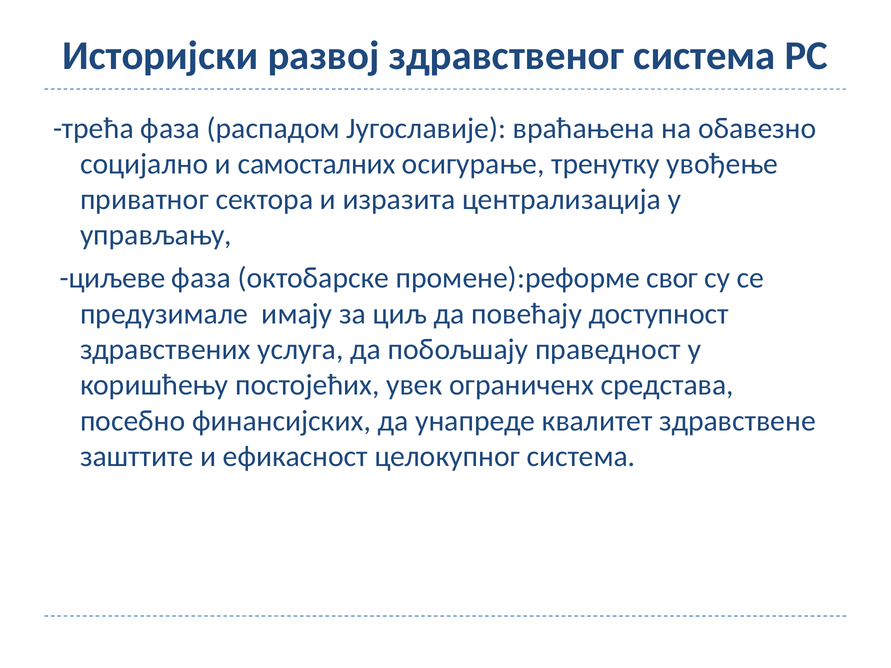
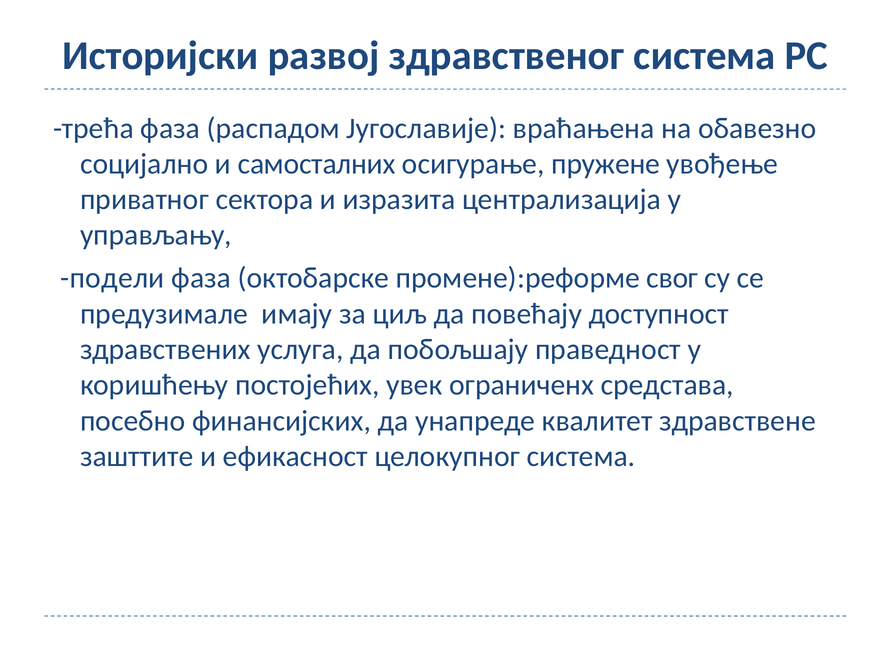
тренутку: тренутку -> пружене (606, 164)
циљеве: циљеве -> подели (112, 278)
